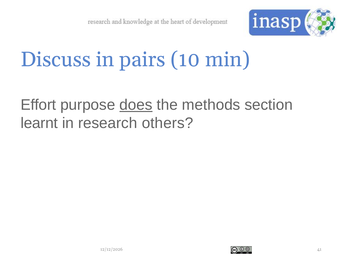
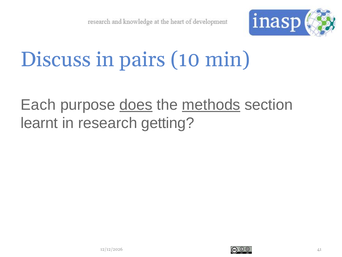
Effort: Effort -> Each (38, 105)
methods underline: none -> present (211, 105)
others: others -> getting (168, 123)
